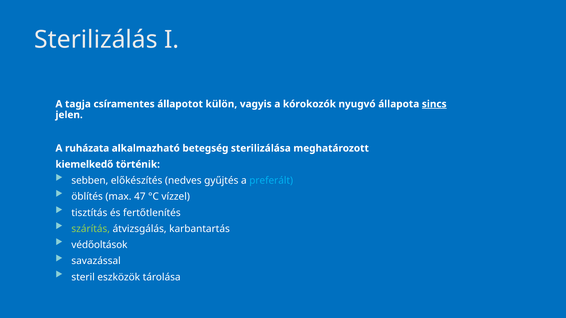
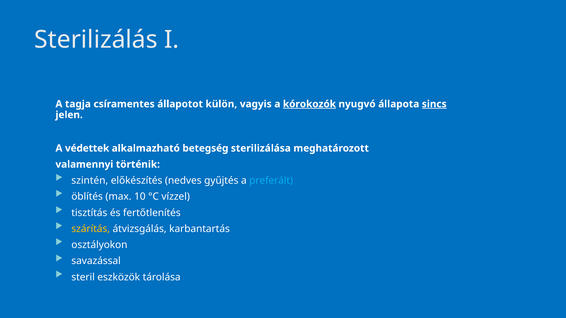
kórokozók underline: none -> present (309, 104)
ruházata: ruházata -> védettek (87, 148)
kiemelkedő: kiemelkedő -> valamennyi (84, 165)
sebben: sebben -> szintén (90, 181)
47: 47 -> 10 (140, 197)
szárítás colour: light green -> yellow (91, 229)
védőoltások: védőoltások -> osztályokon (99, 245)
